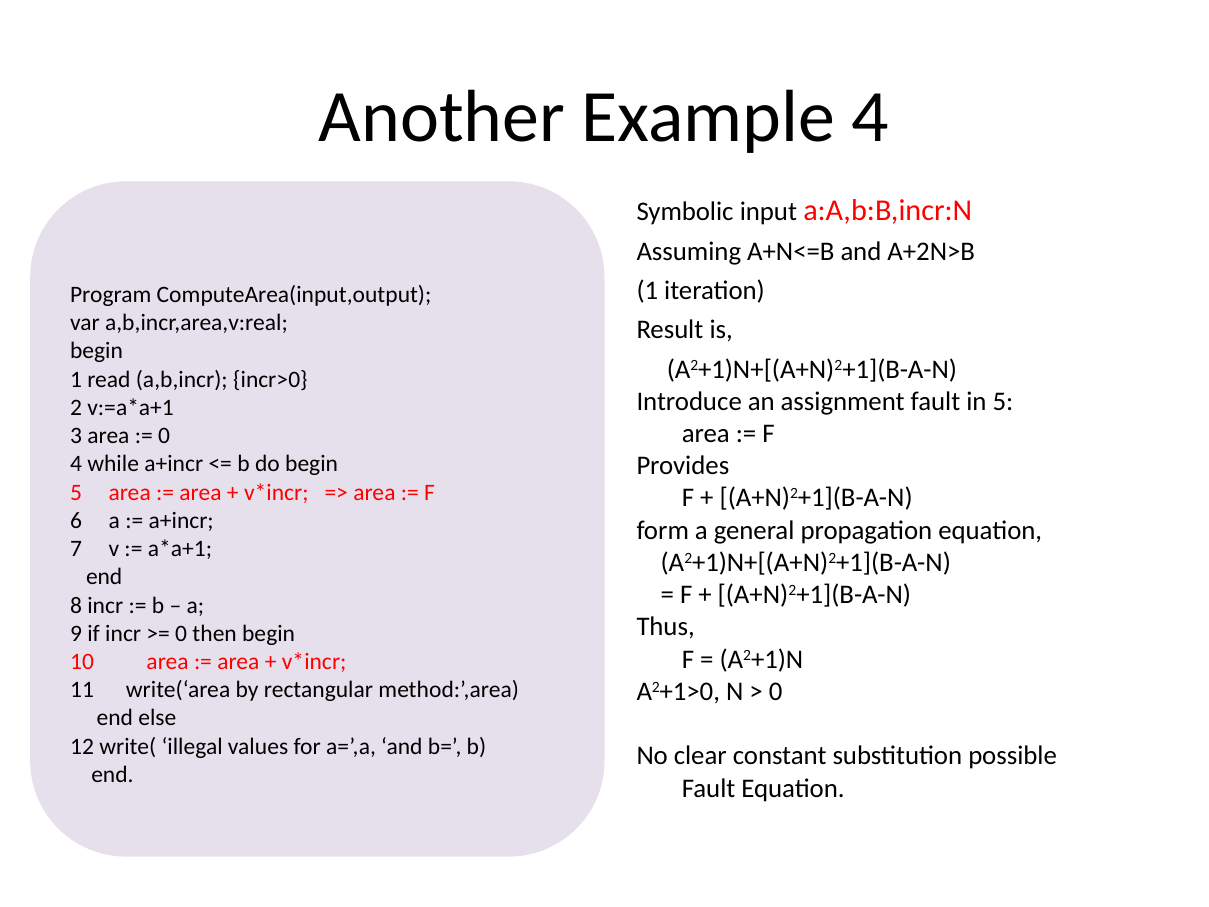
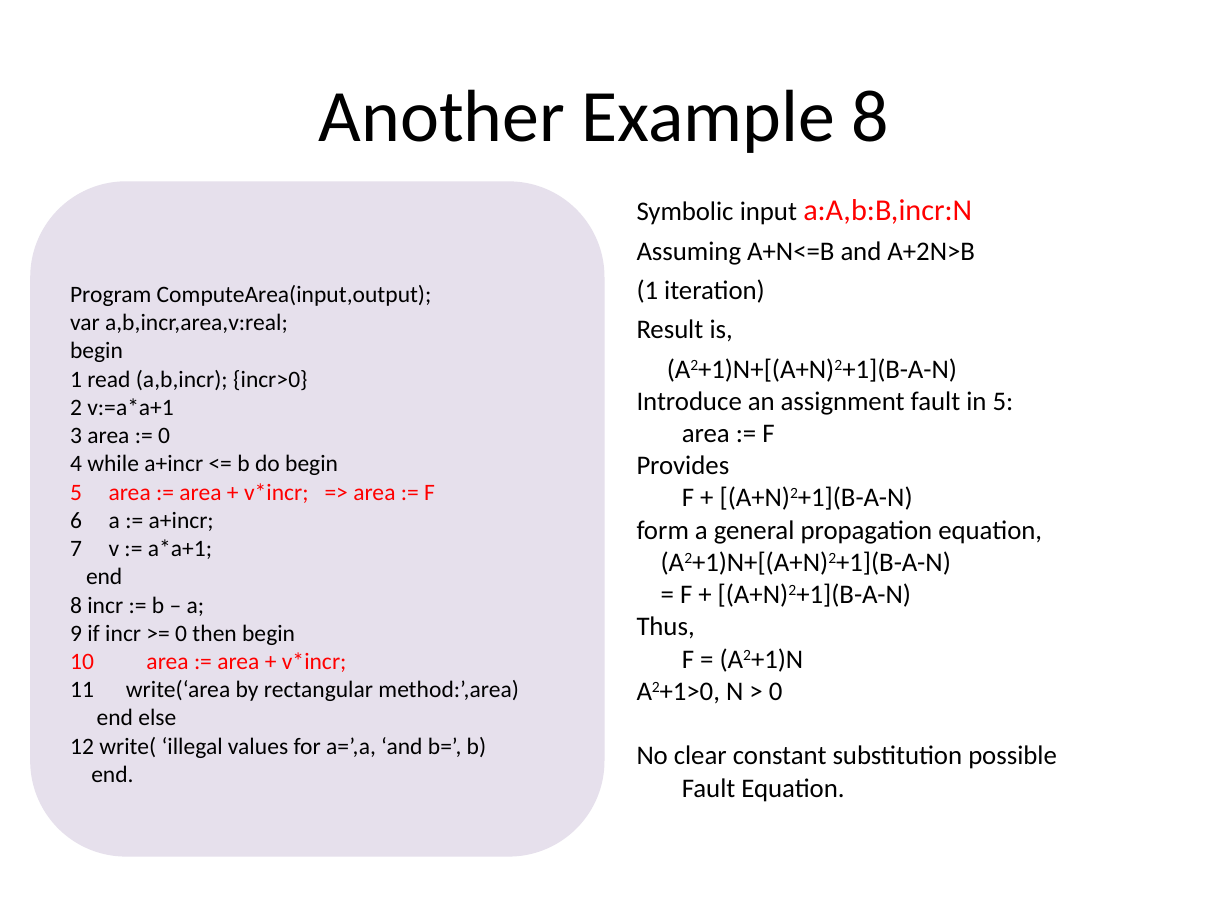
Example 4: 4 -> 8 (871, 117)
